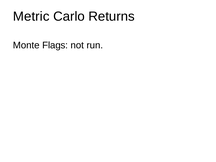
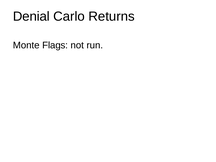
Metric: Metric -> Denial (31, 16)
